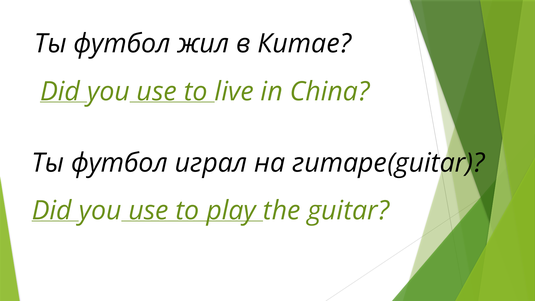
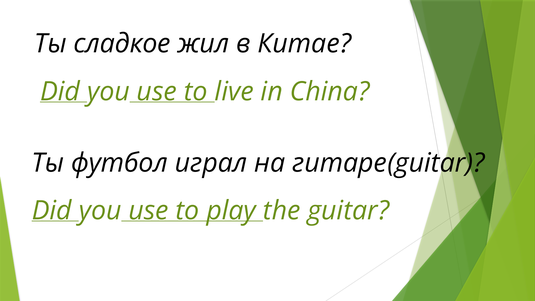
футбол: футбол -> сладкое (122, 44)
